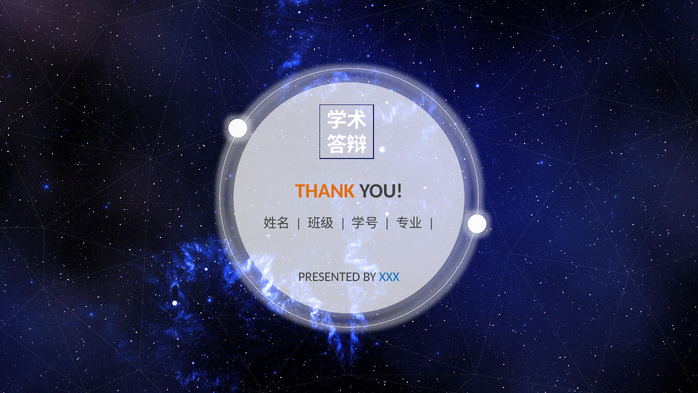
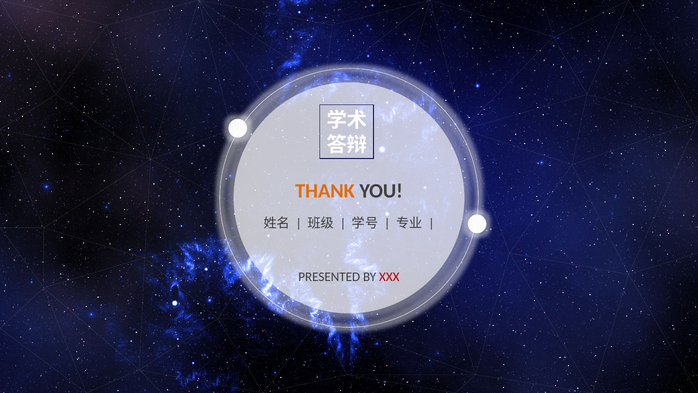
XXX colour: blue -> red (389, 276)
